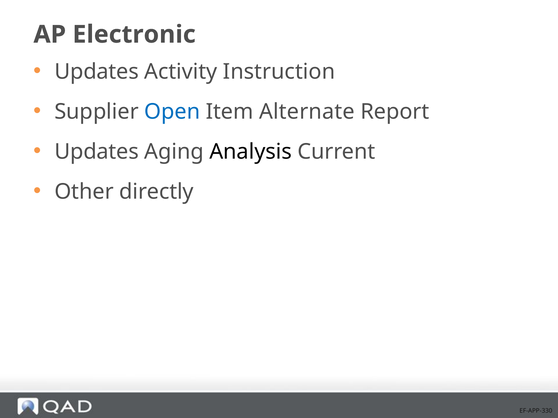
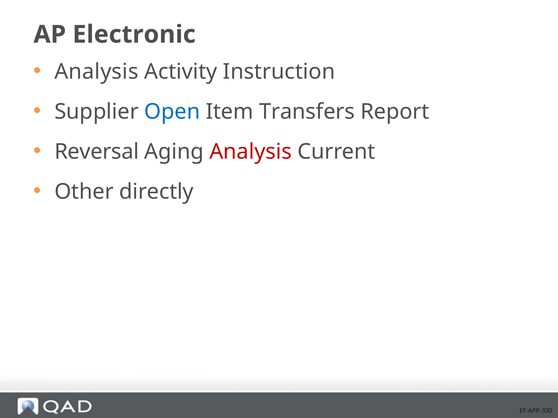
Updates: Updates -> Analysis (96, 72)
Alternate: Alternate -> Transfers (307, 112)
Updates: Updates -> Reversal (97, 152)
Analysis colour: black -> red (251, 152)
